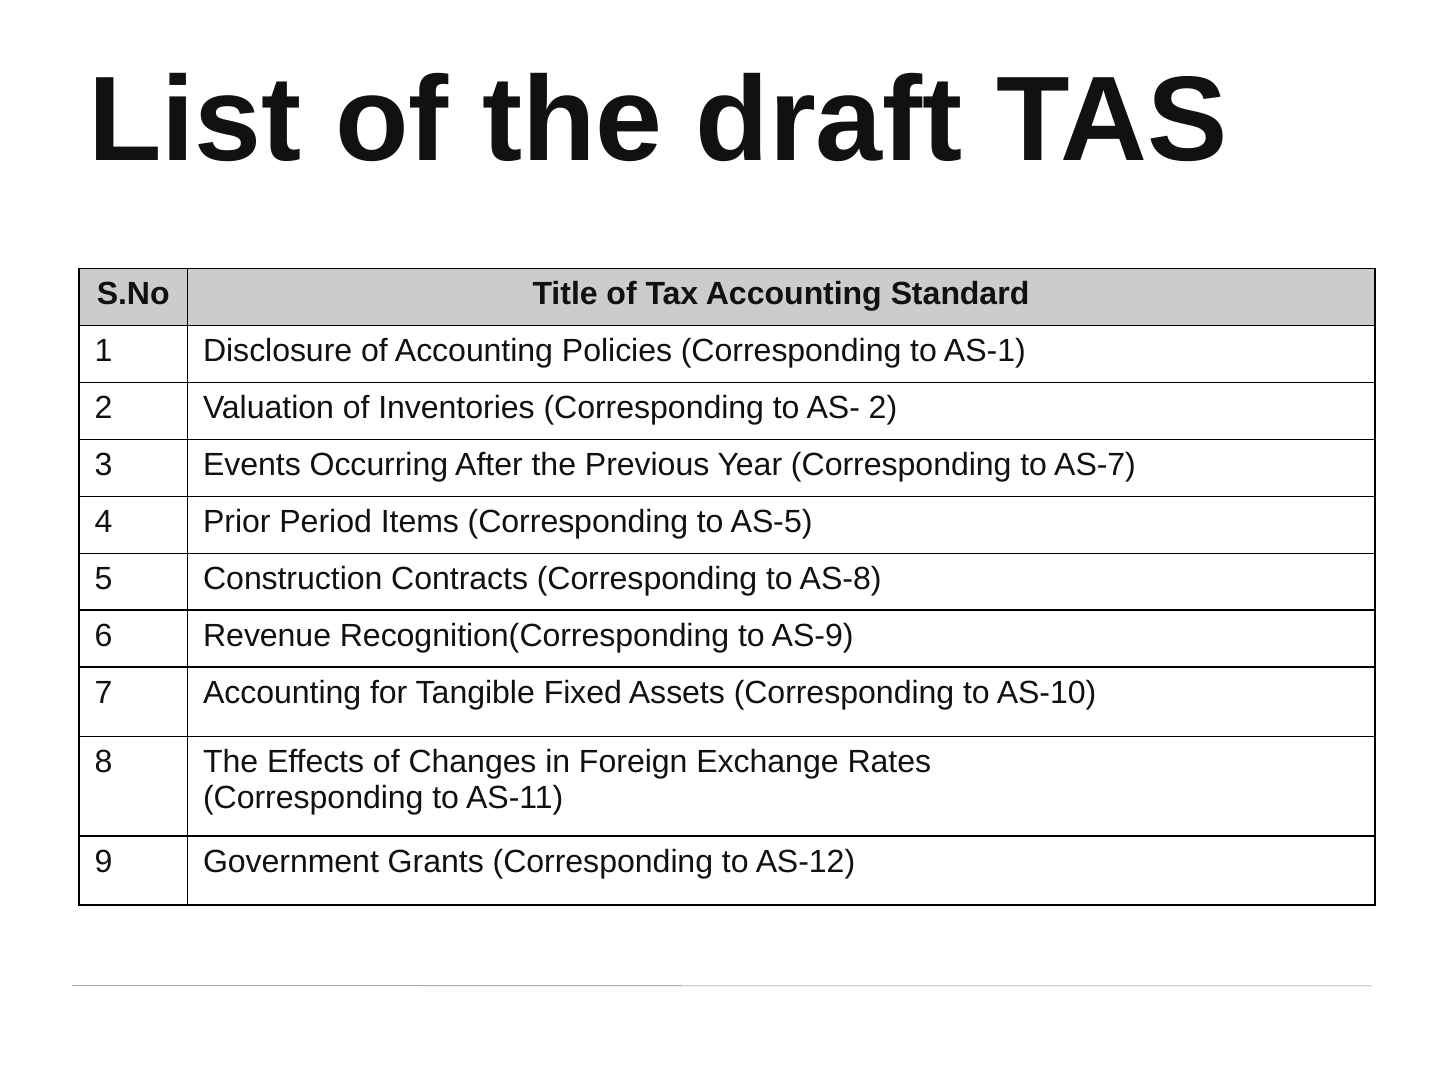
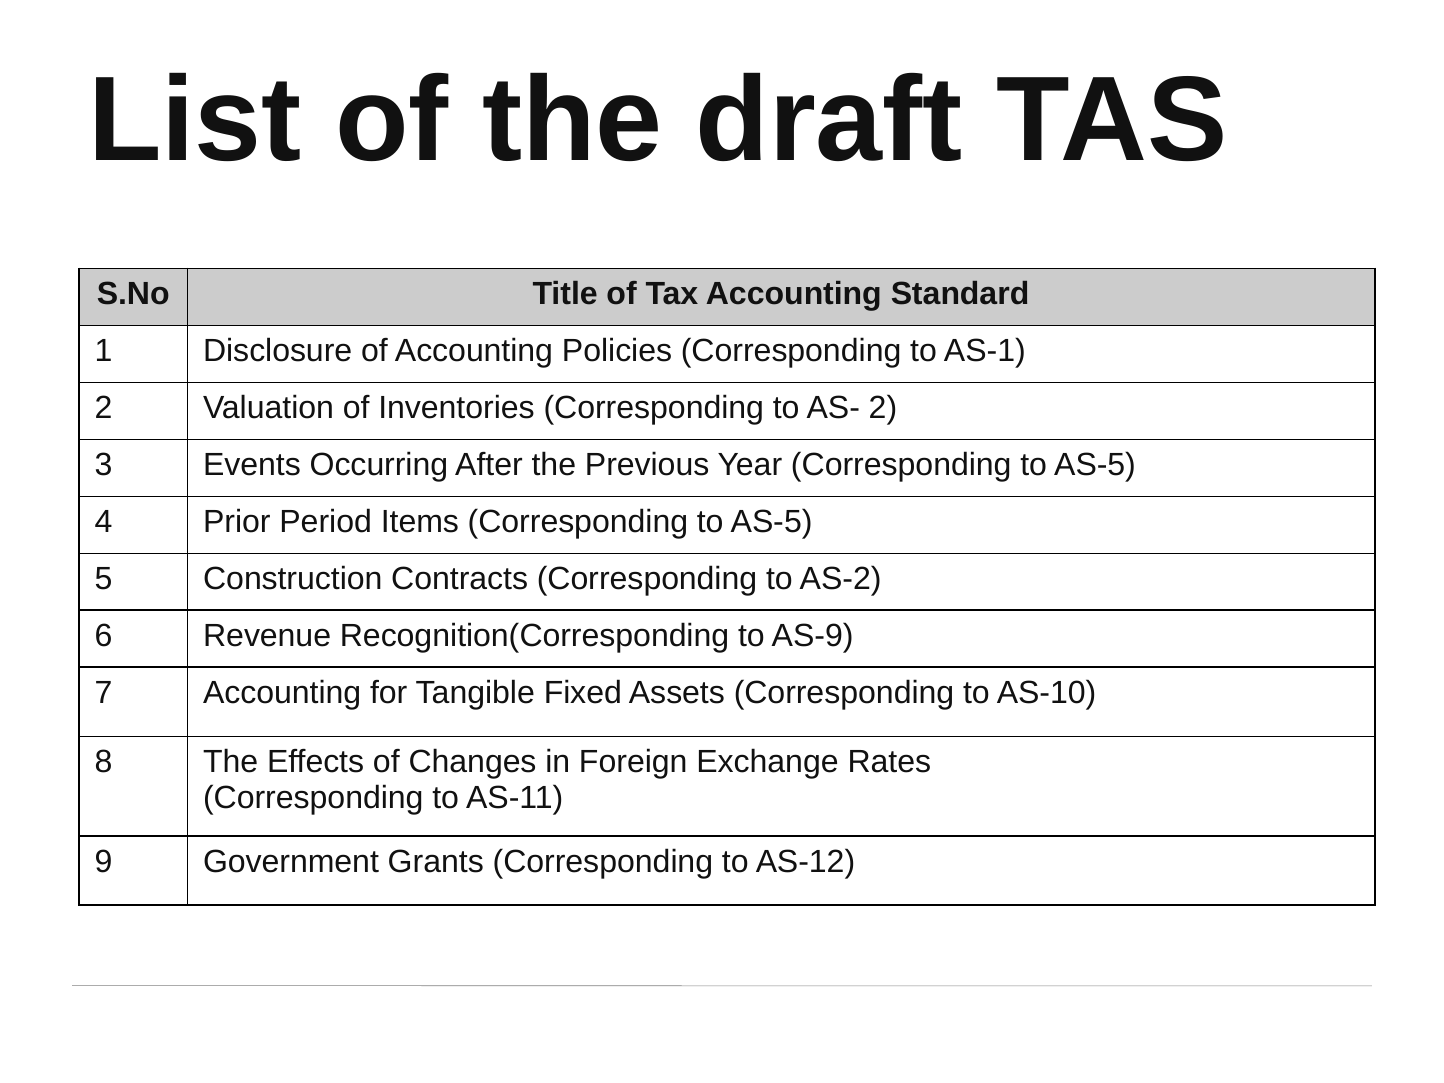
Year Corresponding to AS-7: AS-7 -> AS-5 (1095, 465)
AS-8: AS-8 -> AS-2 (841, 579)
